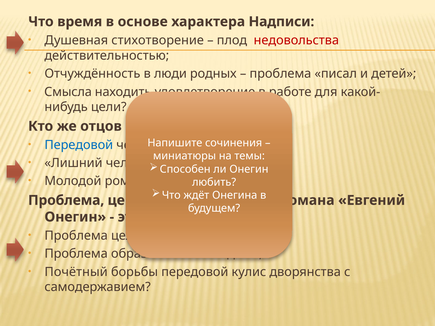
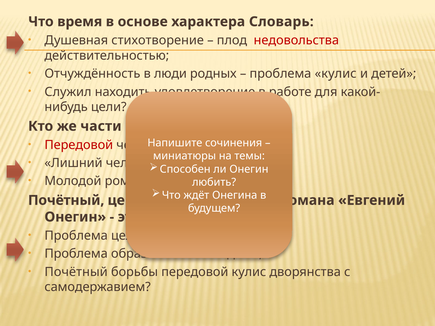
Надписи: Надписи -> Словарь (281, 22)
проблема писал: писал -> кулис (336, 74)
Смысла: Смысла -> Служил (68, 92)
отцов: отцов -> части (101, 126)
Передовой colour: blue -> red (79, 145)
Проблема: Проблема -> Почётный (66, 200)
